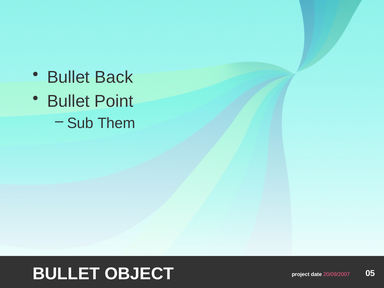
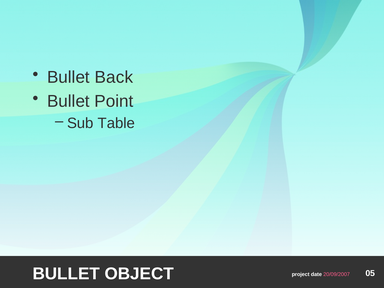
Them: Them -> Table (116, 123)
